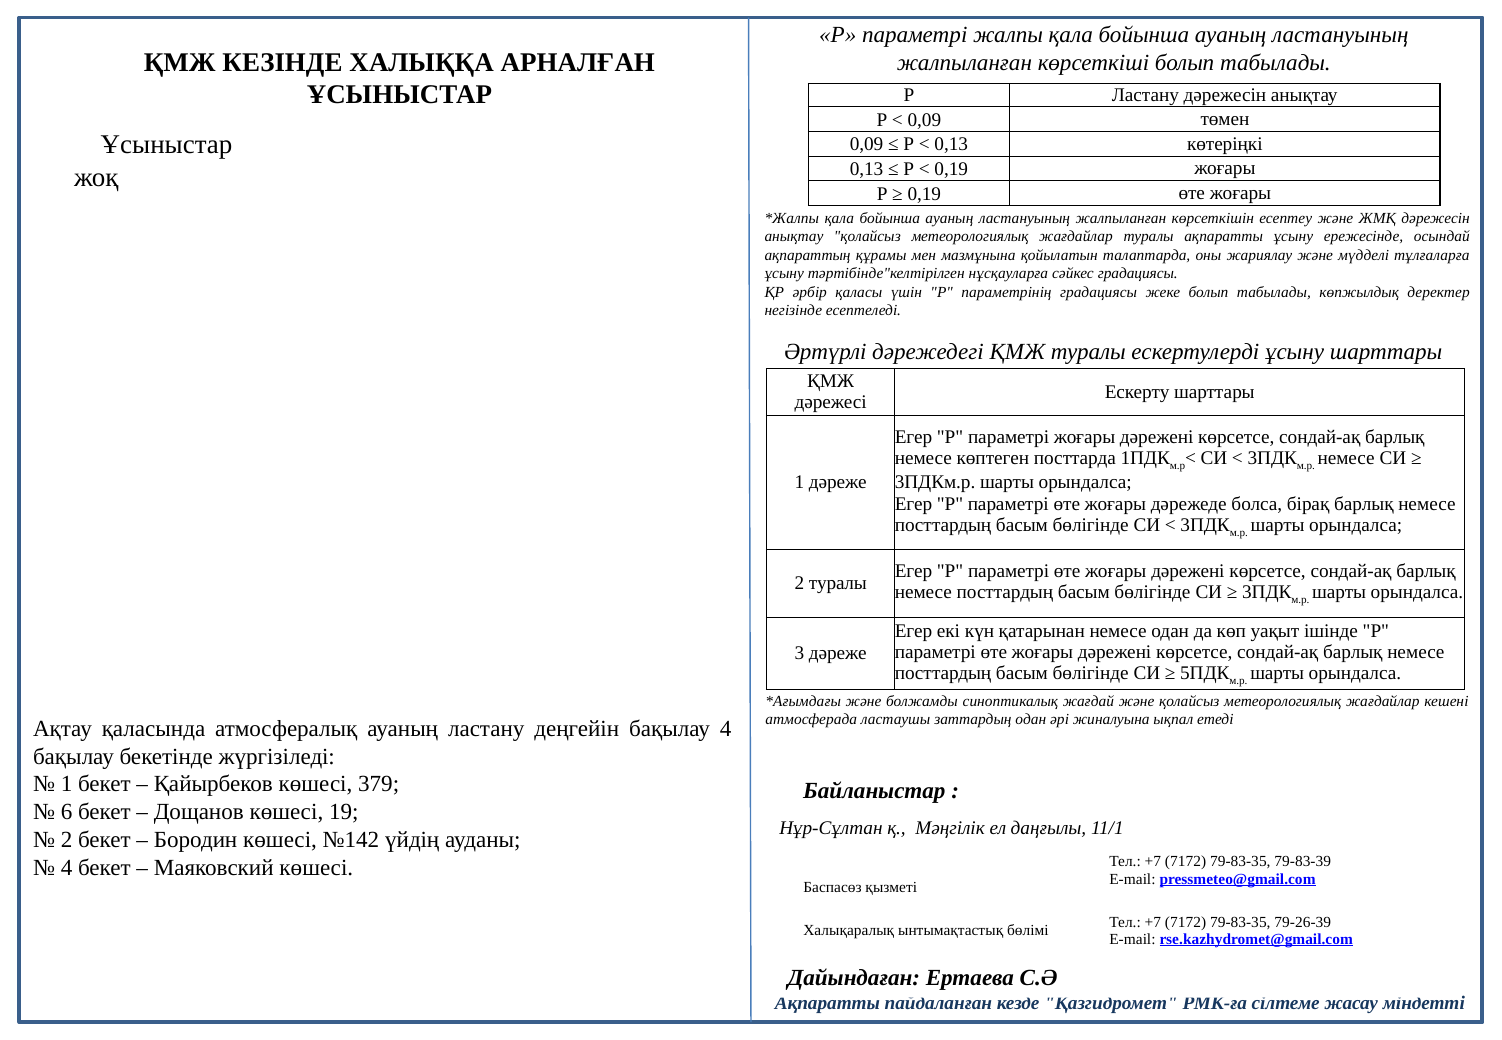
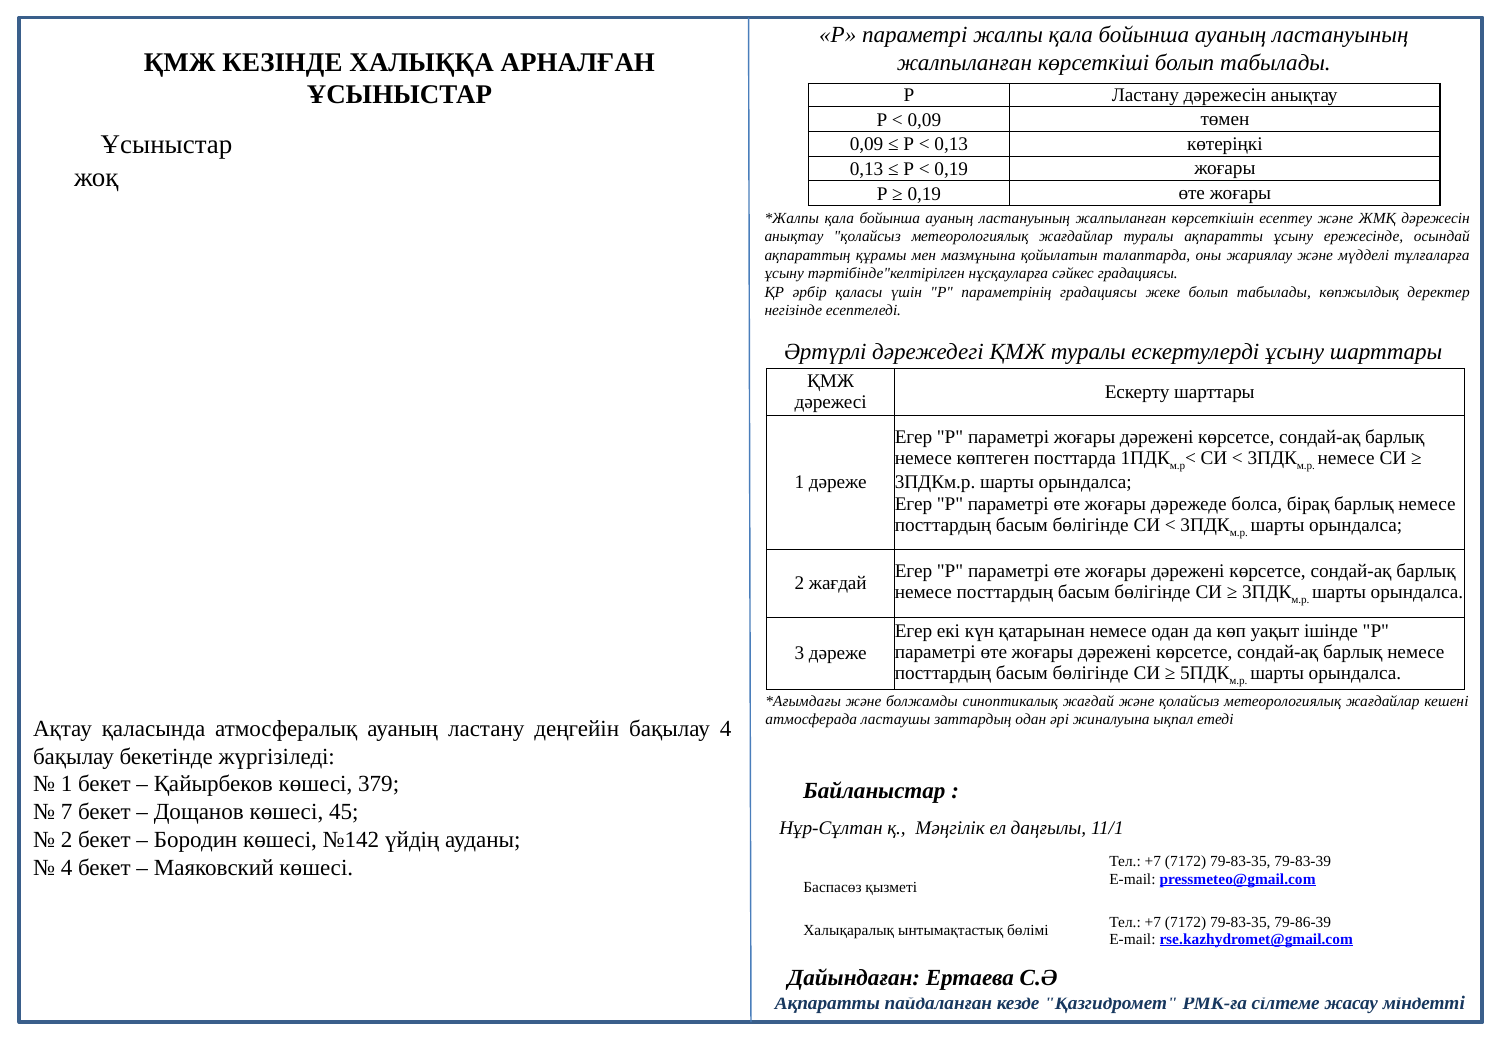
2 туралы: туралы -> жағдай (838, 583)
6: 6 -> 7 (67, 812)
19: 19 -> 45 (344, 812)
79-26-39: 79-26-39 -> 79-86-39 (1303, 922)
